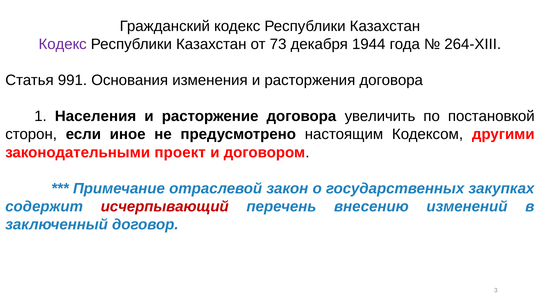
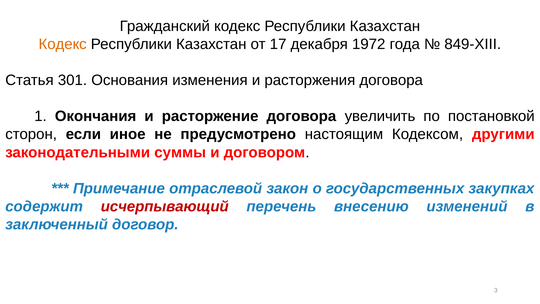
Кодекс colour: purple -> orange (63, 44)
73: 73 -> 17 (278, 44)
1944: 1944 -> 1972 (369, 44)
264-XIII: 264-XIII -> 849-XIII (473, 44)
991: 991 -> 301 (72, 80)
Населения: Населения -> Окончания (96, 116)
проект: проект -> суммы (180, 152)
